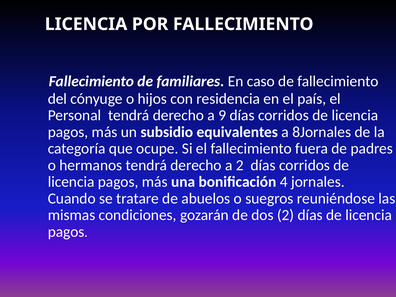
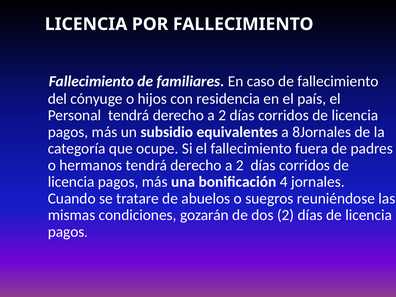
9: 9 -> 2 (222, 115)
